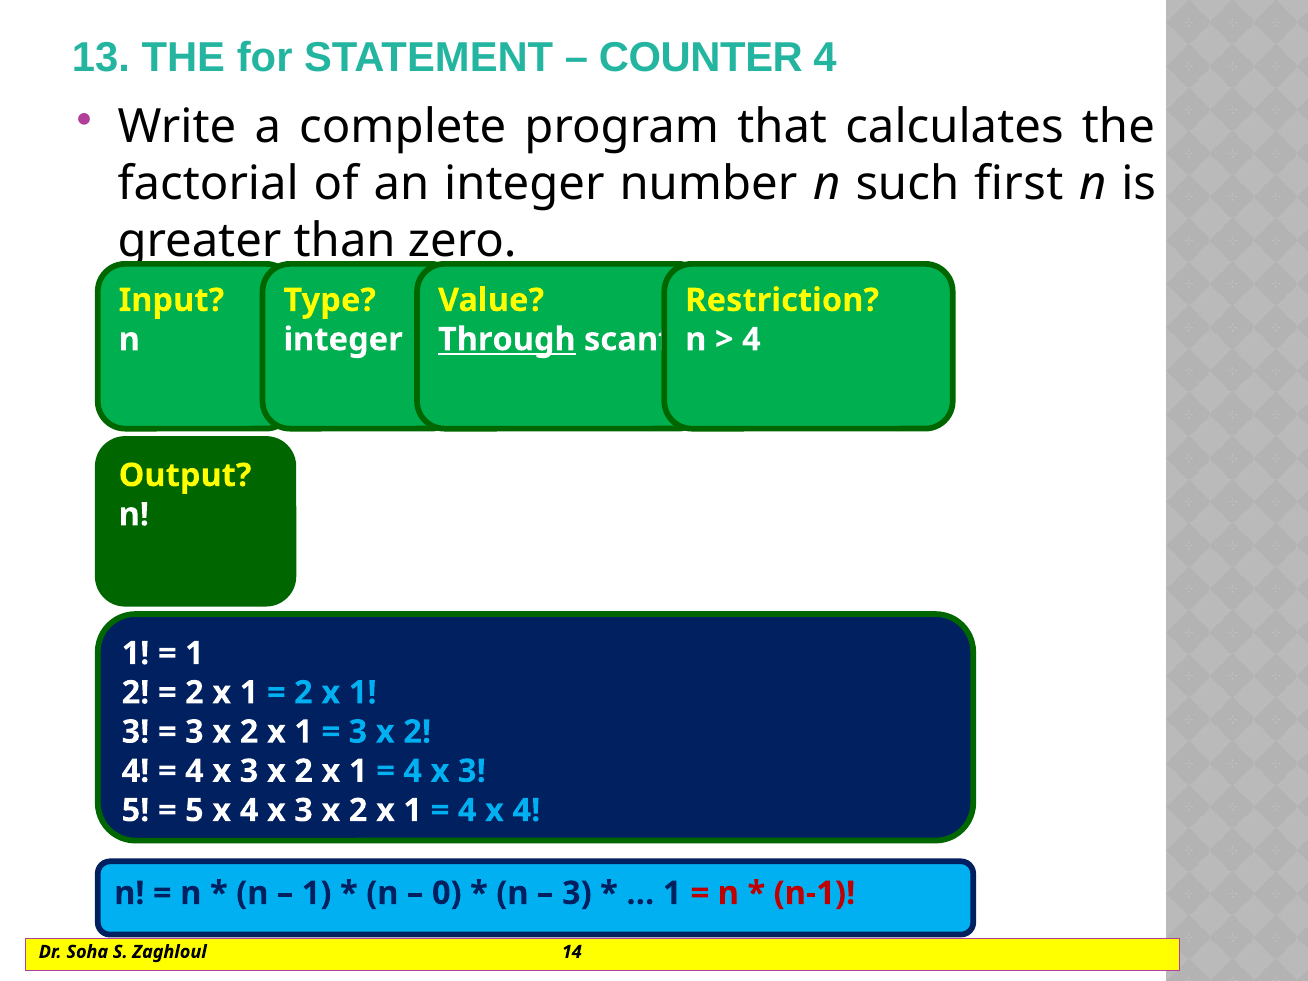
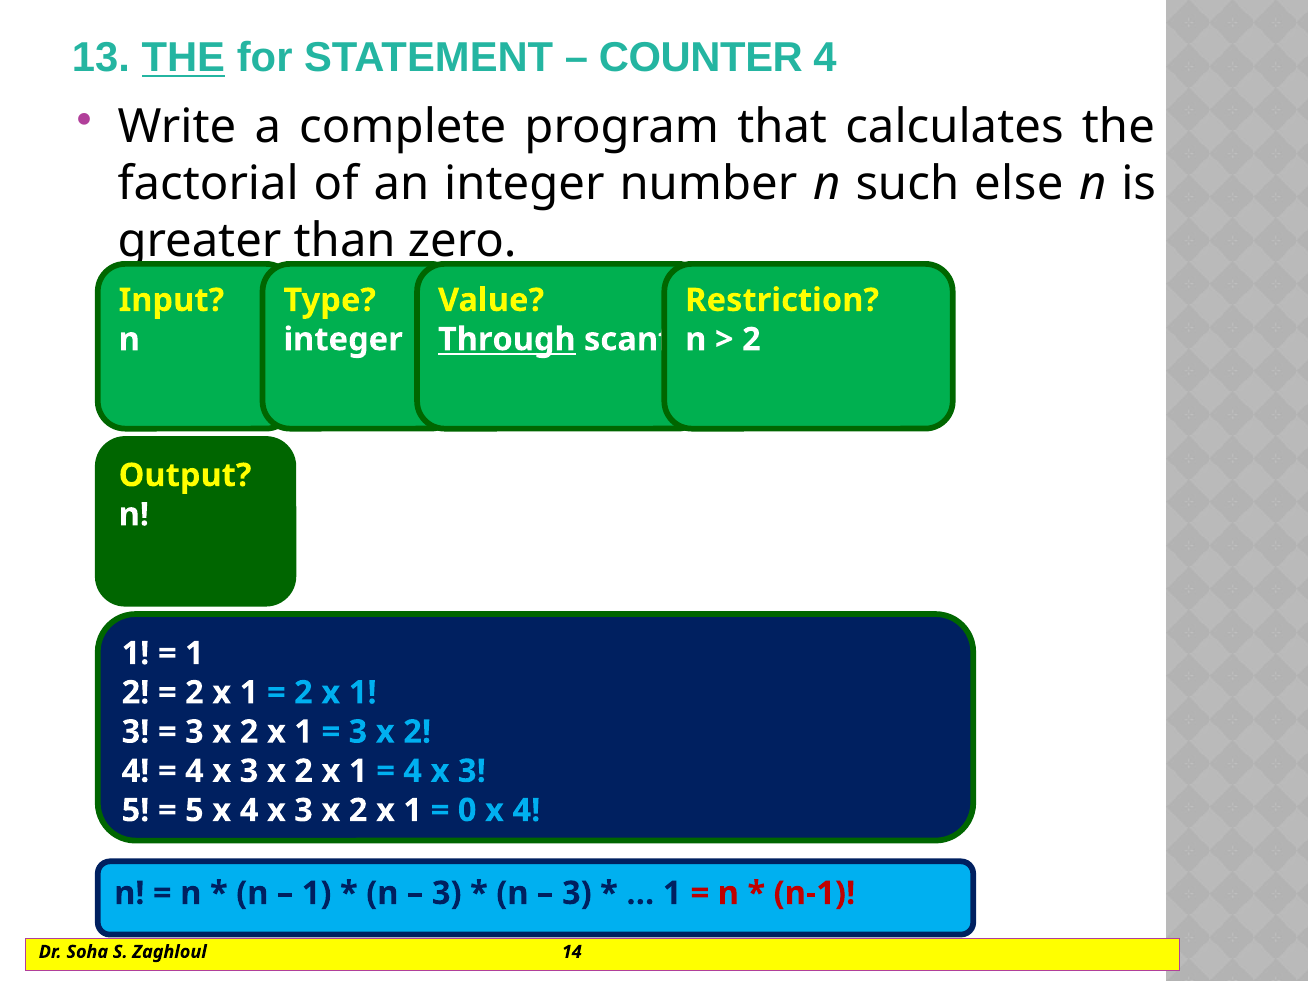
THE underline: none -> present (183, 58)
first: first -> else (1019, 184)
4: 4 -> 2 (751, 339)
4: 4 -> 0 (467, 810)
0: 0 -> 3 (447, 893)
